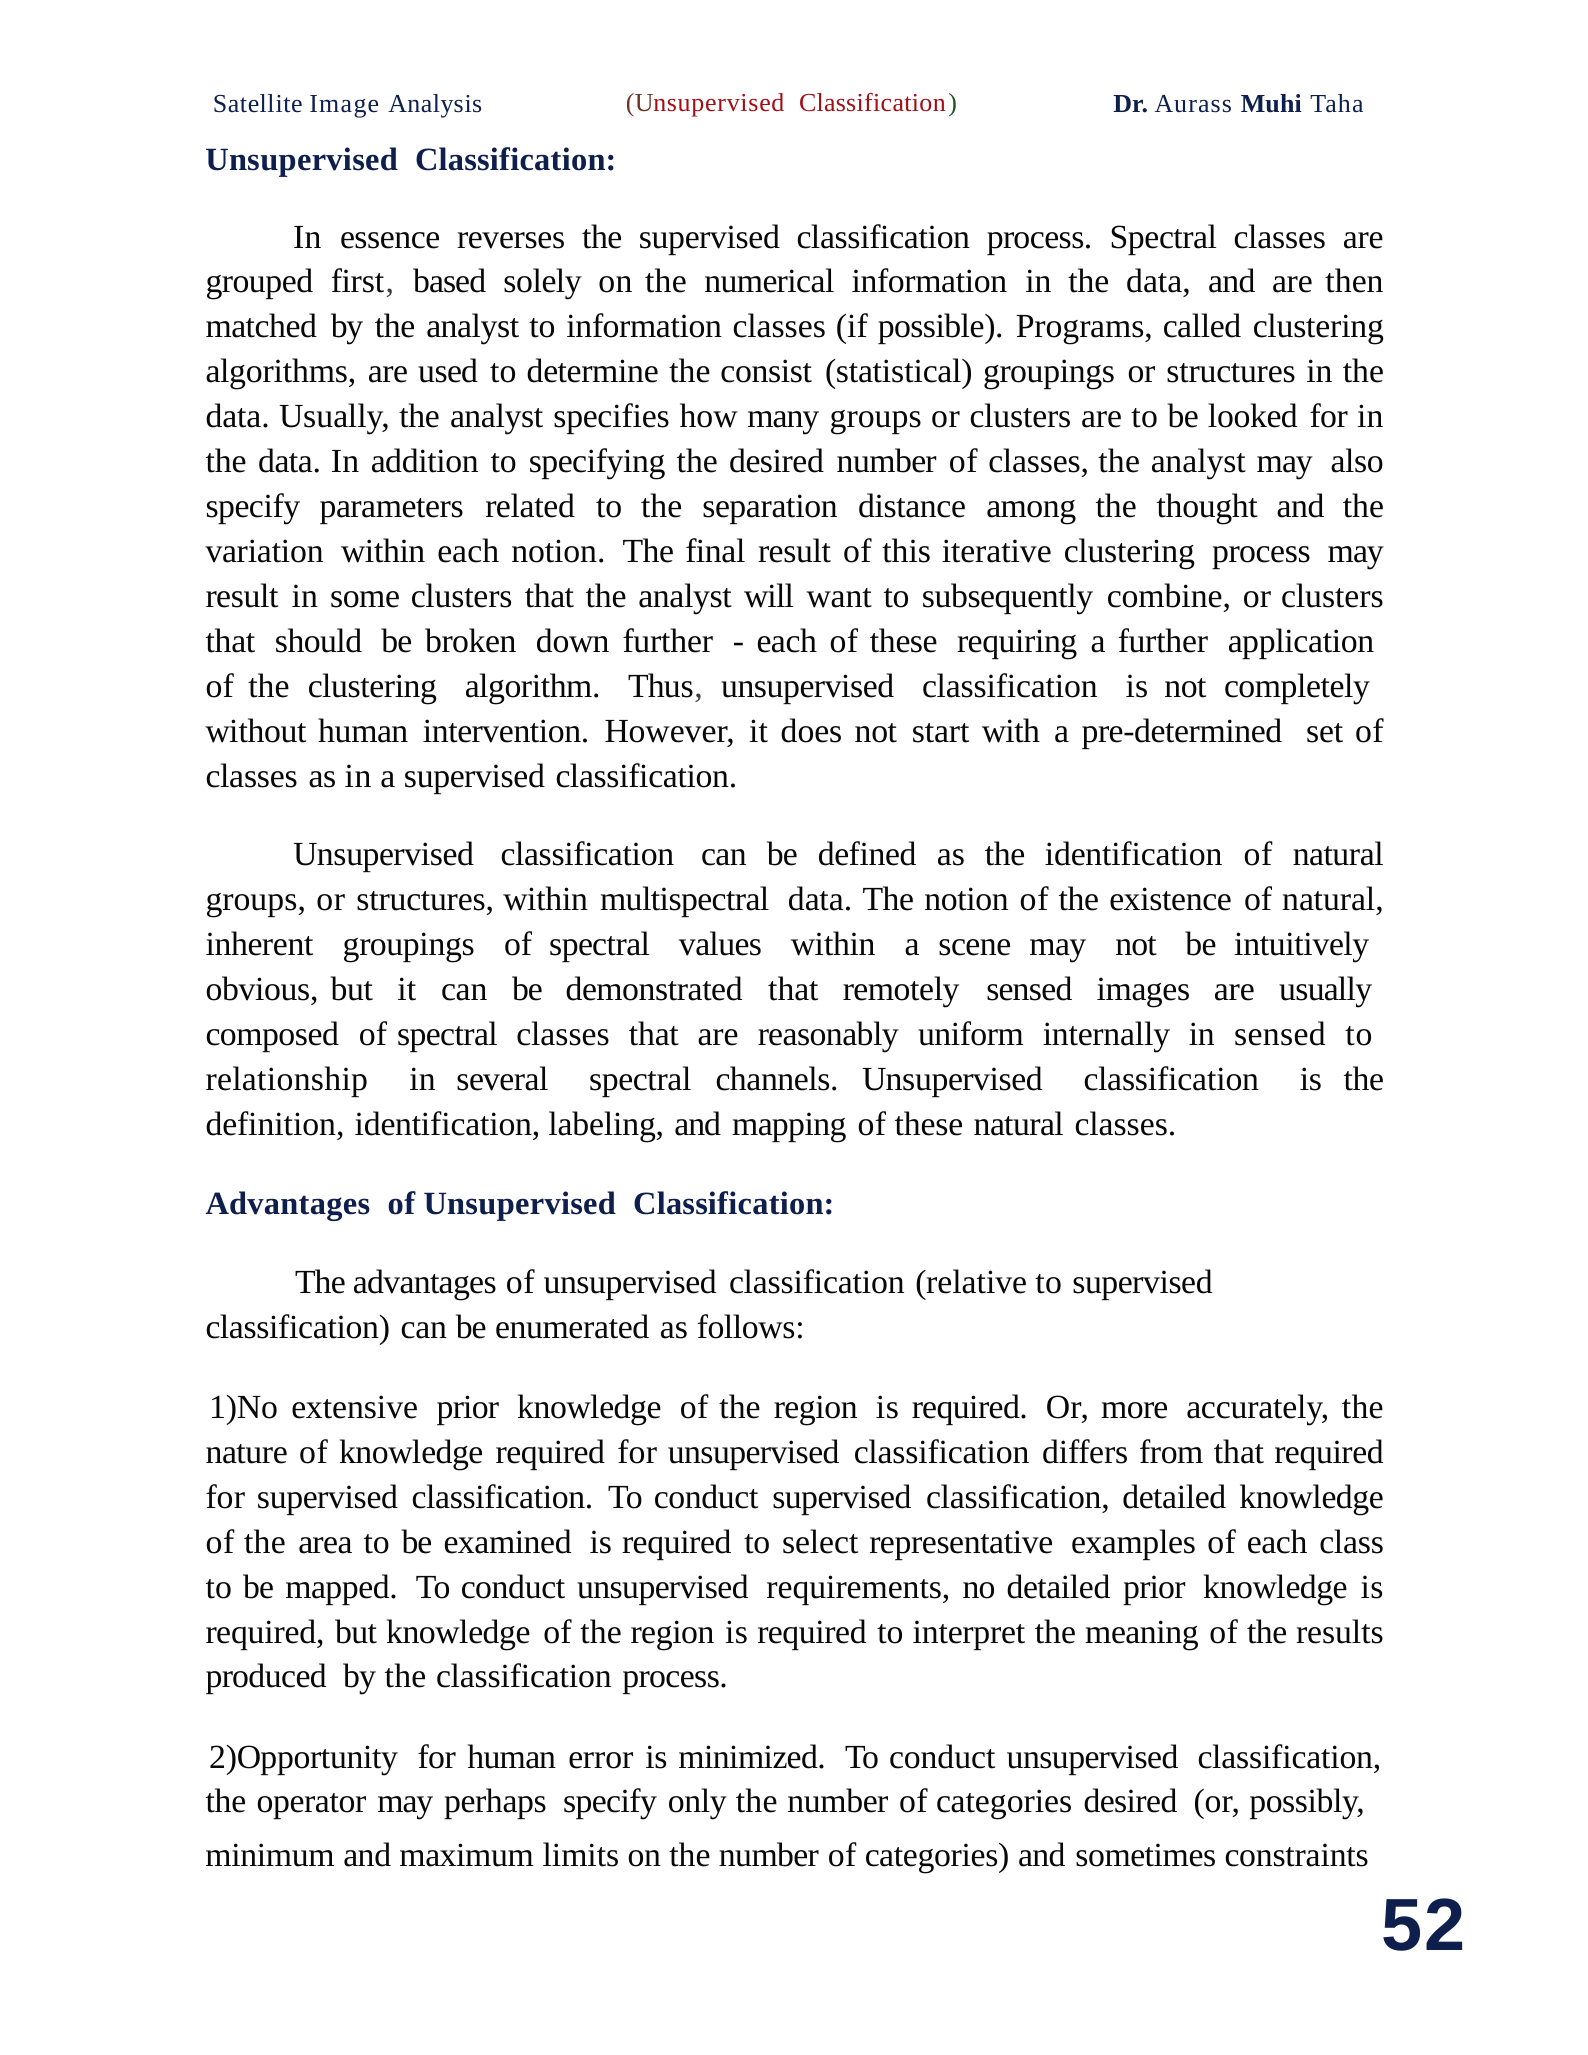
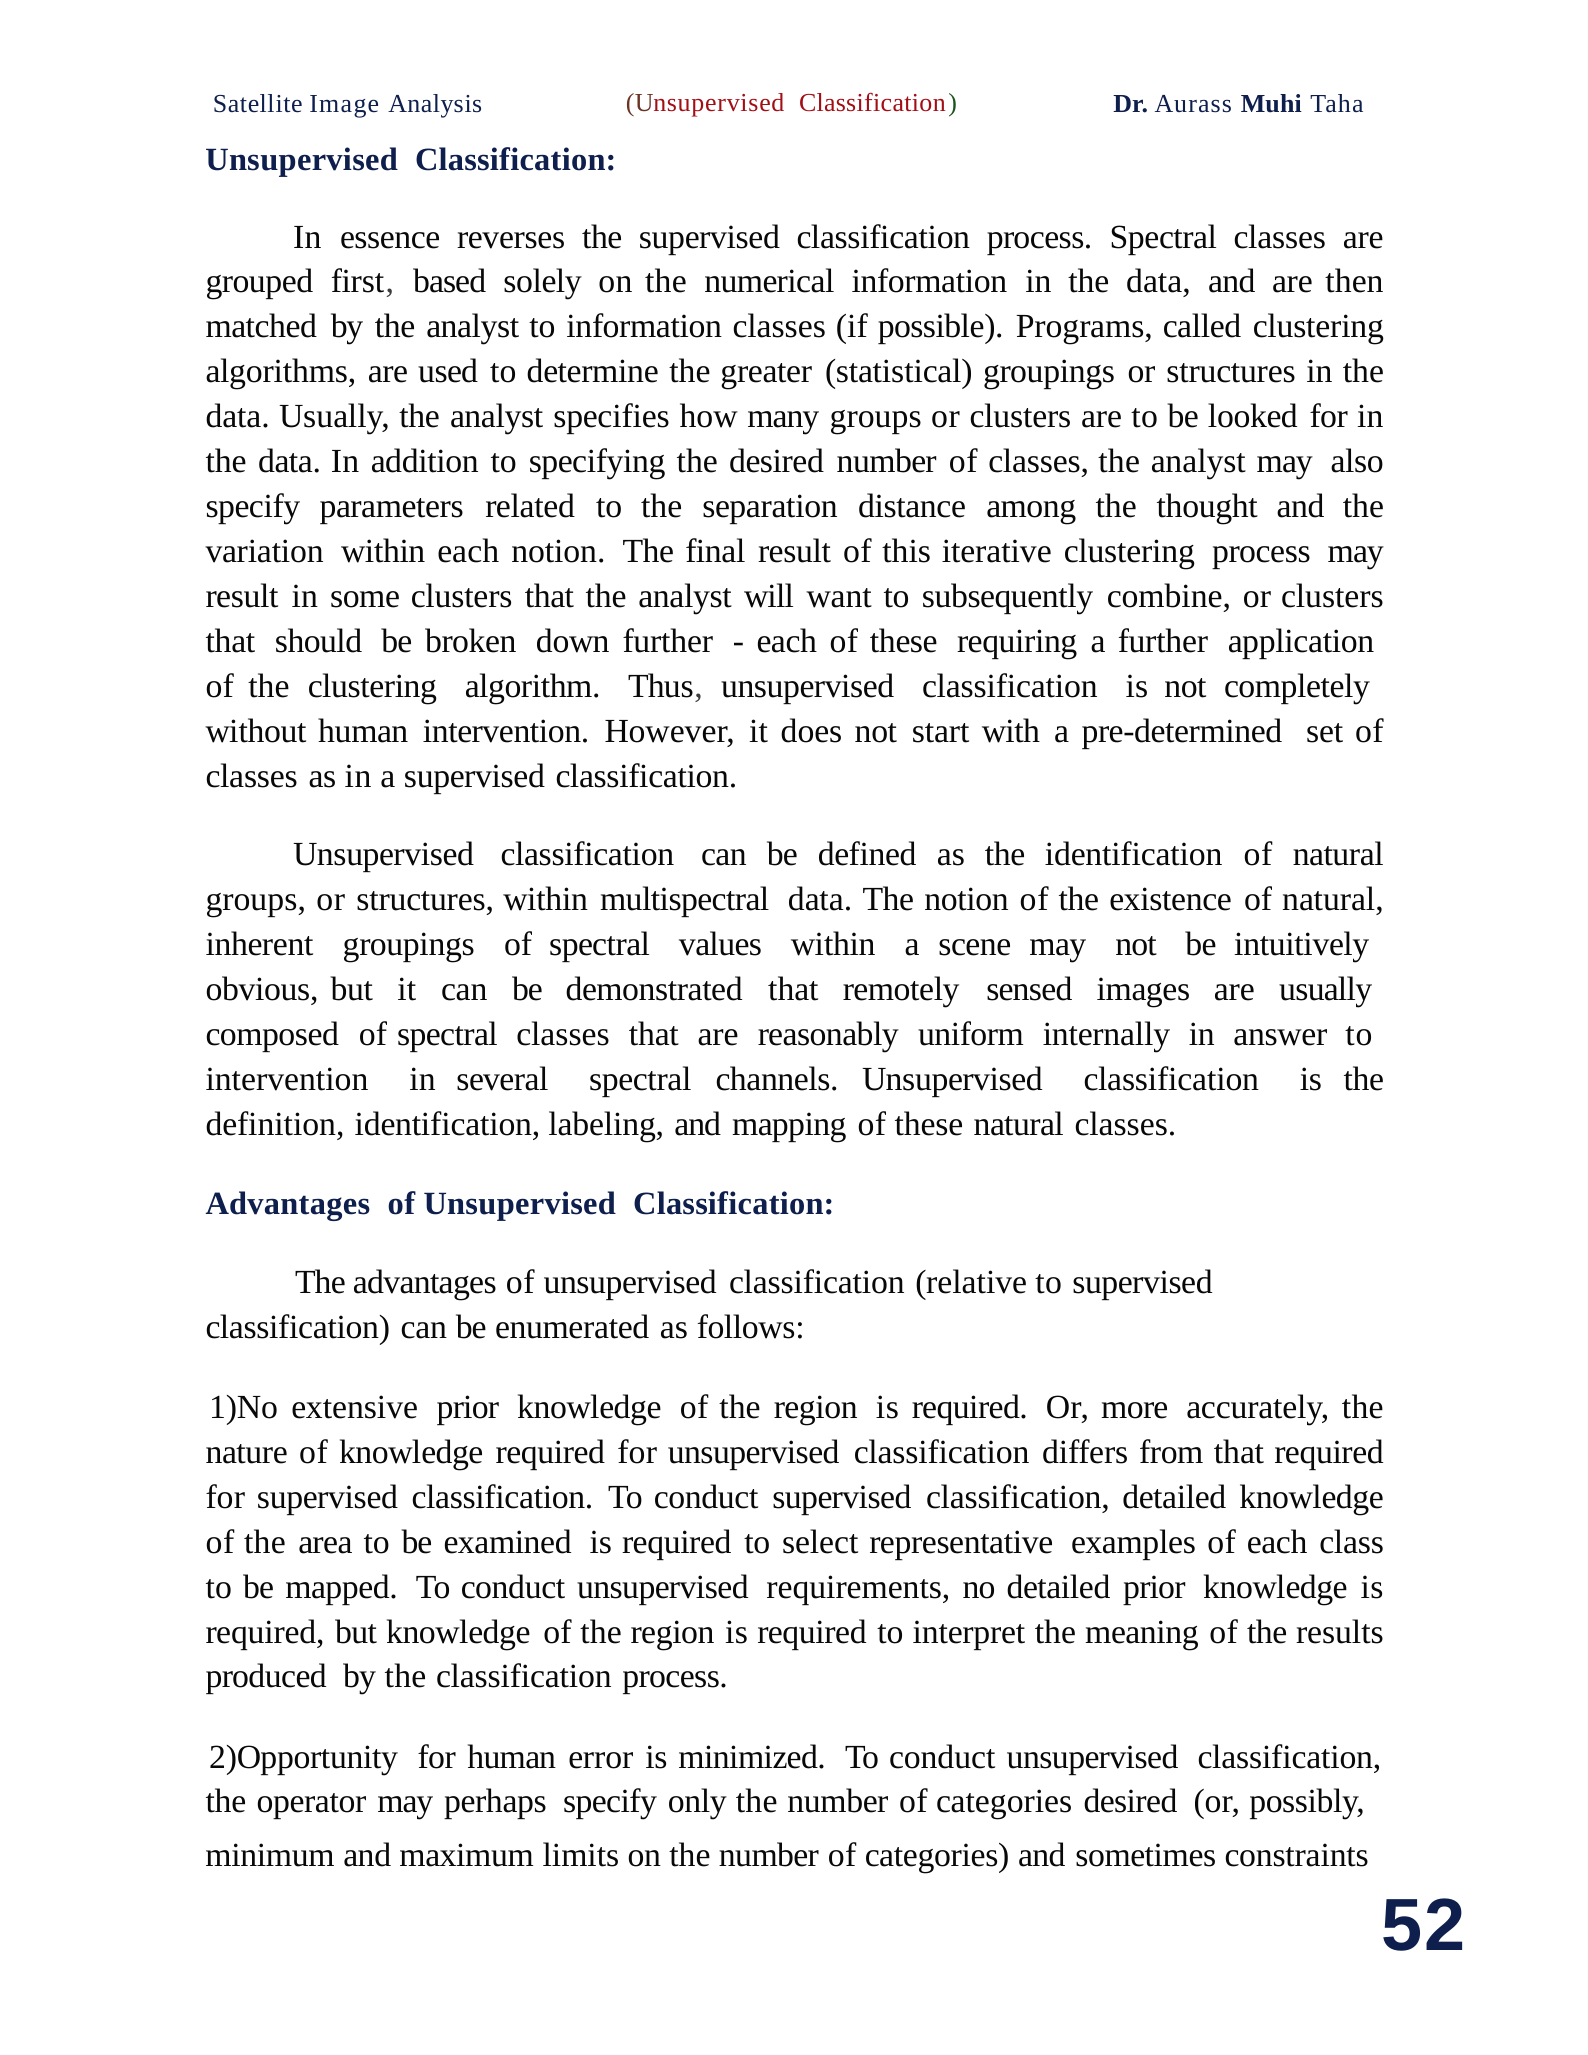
consist: consist -> greater (766, 372)
in sensed: sensed -> answer (1280, 1034)
relationship: relationship -> intervention (287, 1079)
